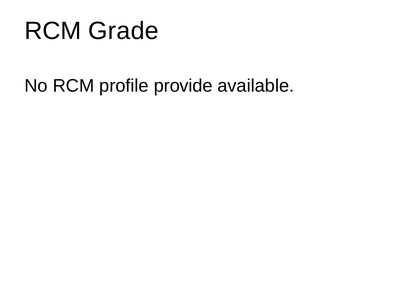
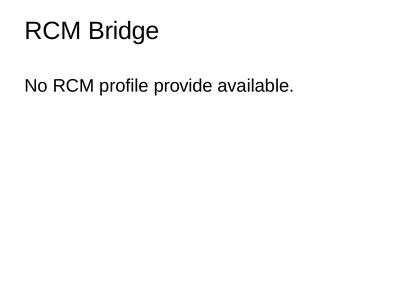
Grade: Grade -> Bridge (124, 31)
